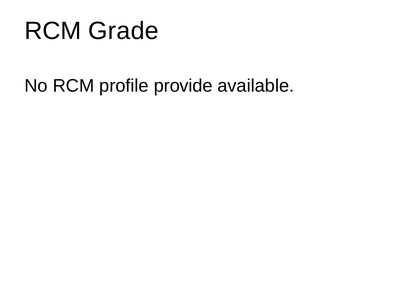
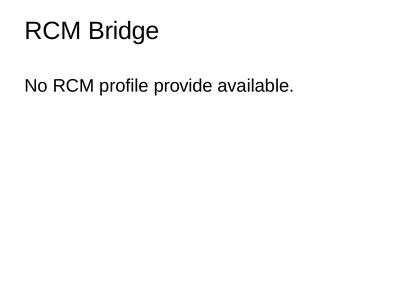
Grade: Grade -> Bridge (124, 31)
